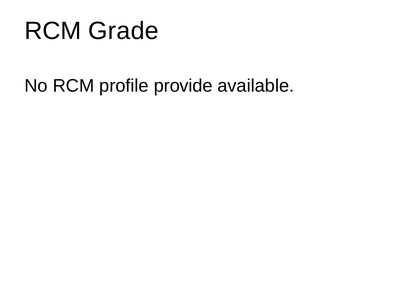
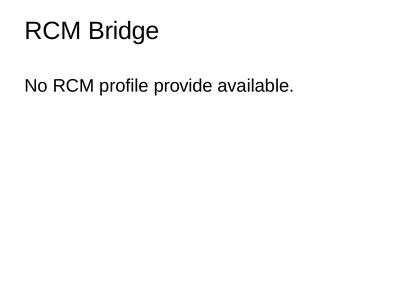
Grade: Grade -> Bridge (124, 31)
